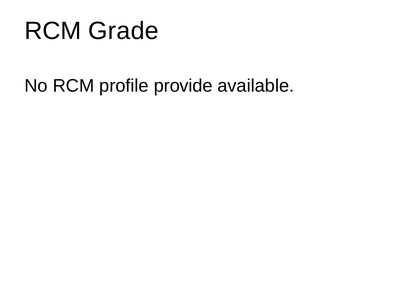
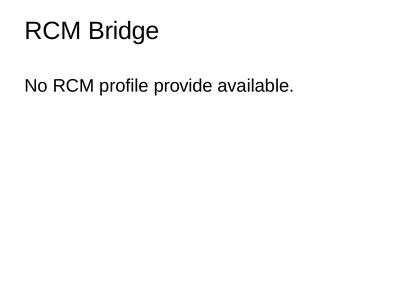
Grade: Grade -> Bridge (124, 31)
